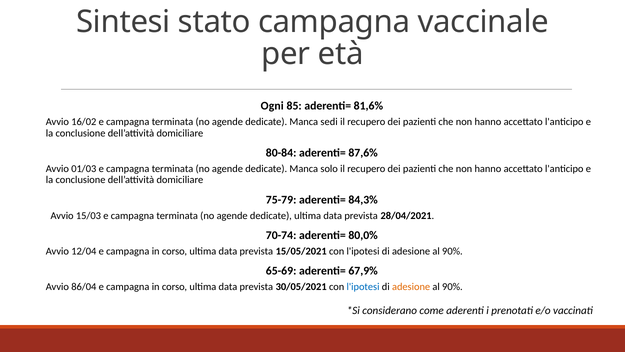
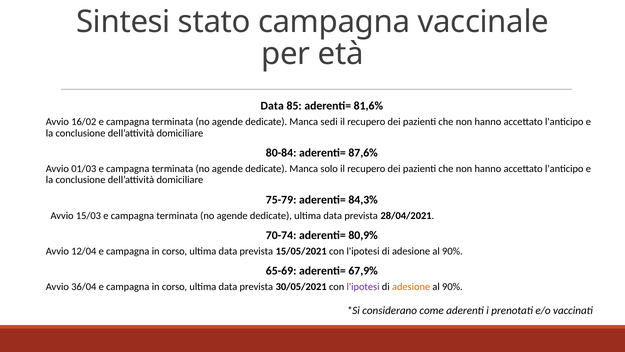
Ogni: Ogni -> Data (272, 106)
80,0%: 80,0% -> 80,9% (363, 235)
86/04: 86/04 -> 36/04 (84, 287)
l'ipotesi colour: blue -> purple (363, 287)
